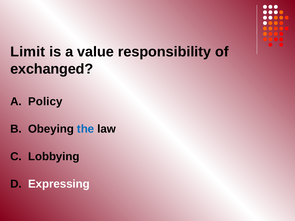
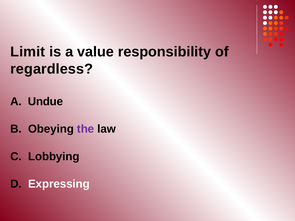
exchanged: exchanged -> regardless (52, 69)
Policy: Policy -> Undue (45, 102)
the colour: blue -> purple (86, 129)
